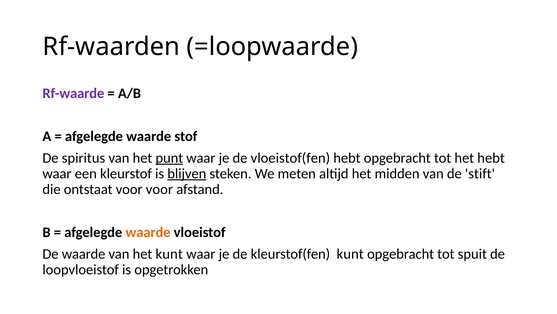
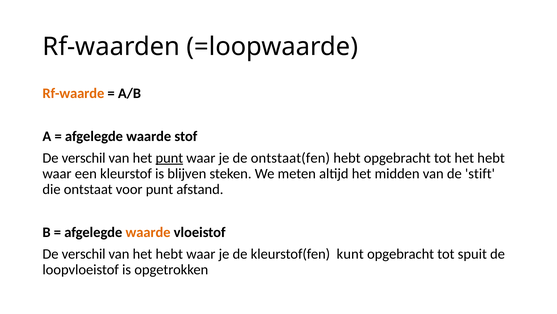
Rf-waarde colour: purple -> orange (73, 93)
spiritus: spiritus -> verschil (84, 158)
vloeistof(fen: vloeistof(fen -> ontstaat(fen (290, 158)
blijven underline: present -> none (187, 173)
voor voor: voor -> punt (159, 189)
waarde: waarde -> verschil (84, 253)
van het kunt: kunt -> hebt (169, 253)
